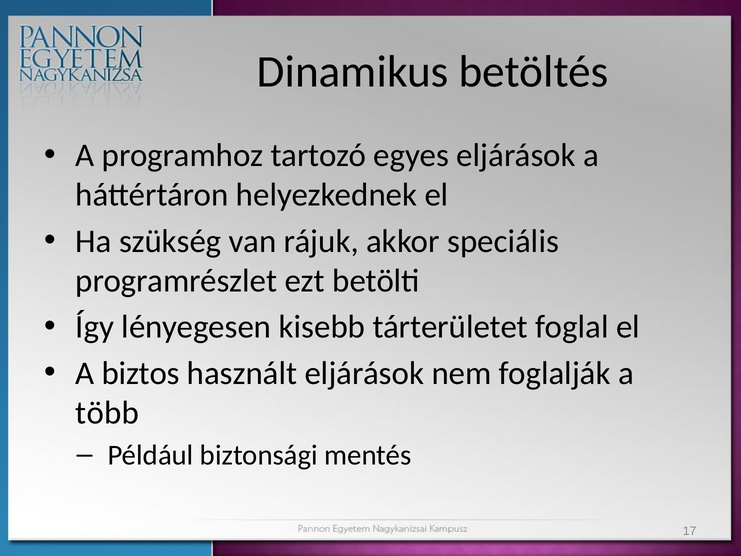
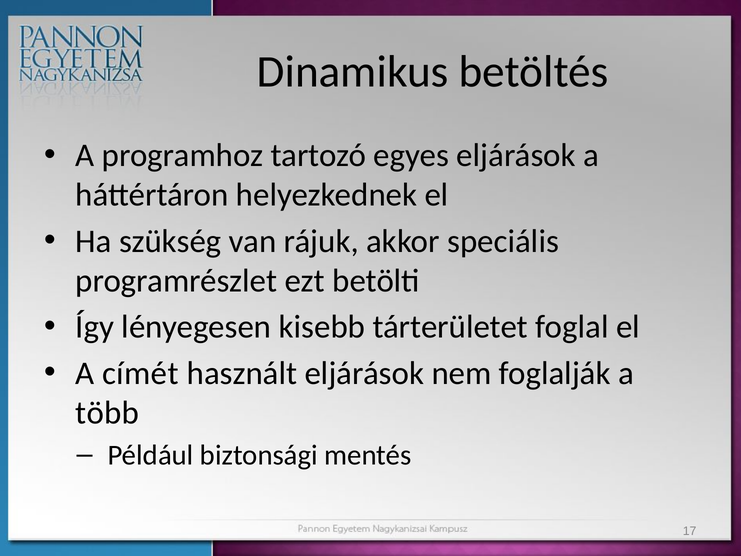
biztos: biztos -> címét (140, 373)
